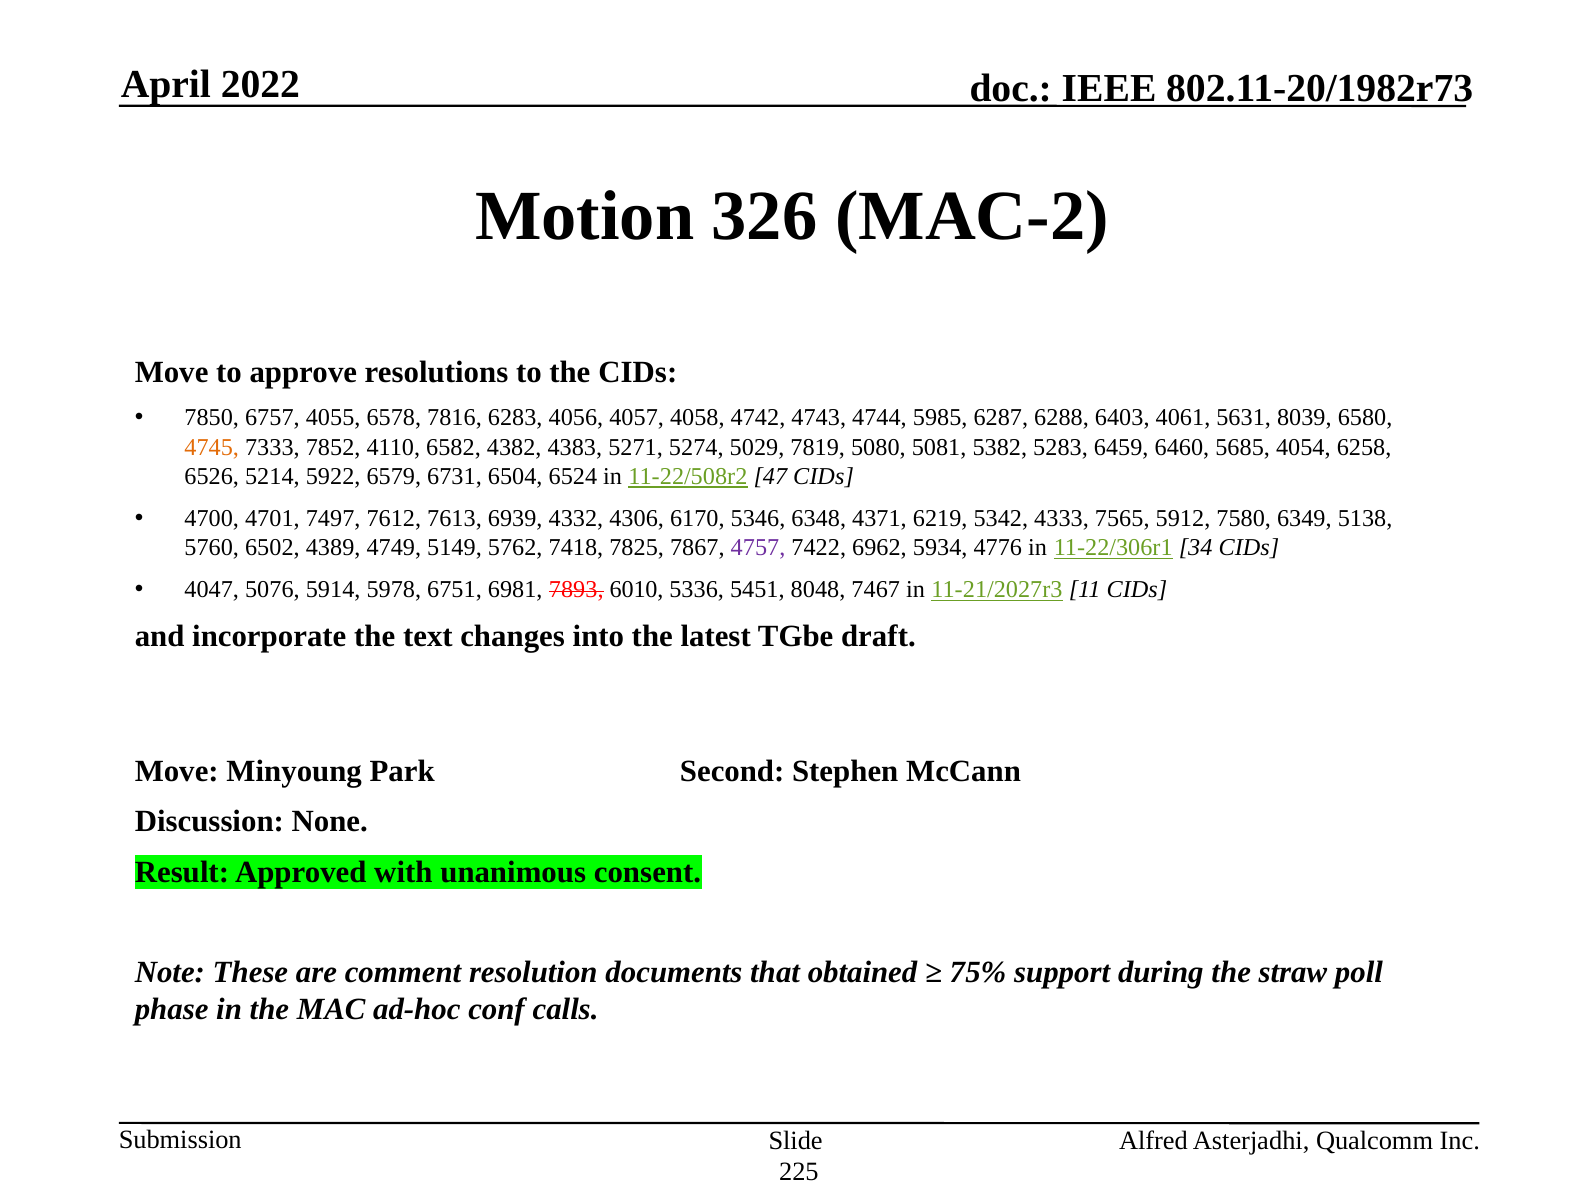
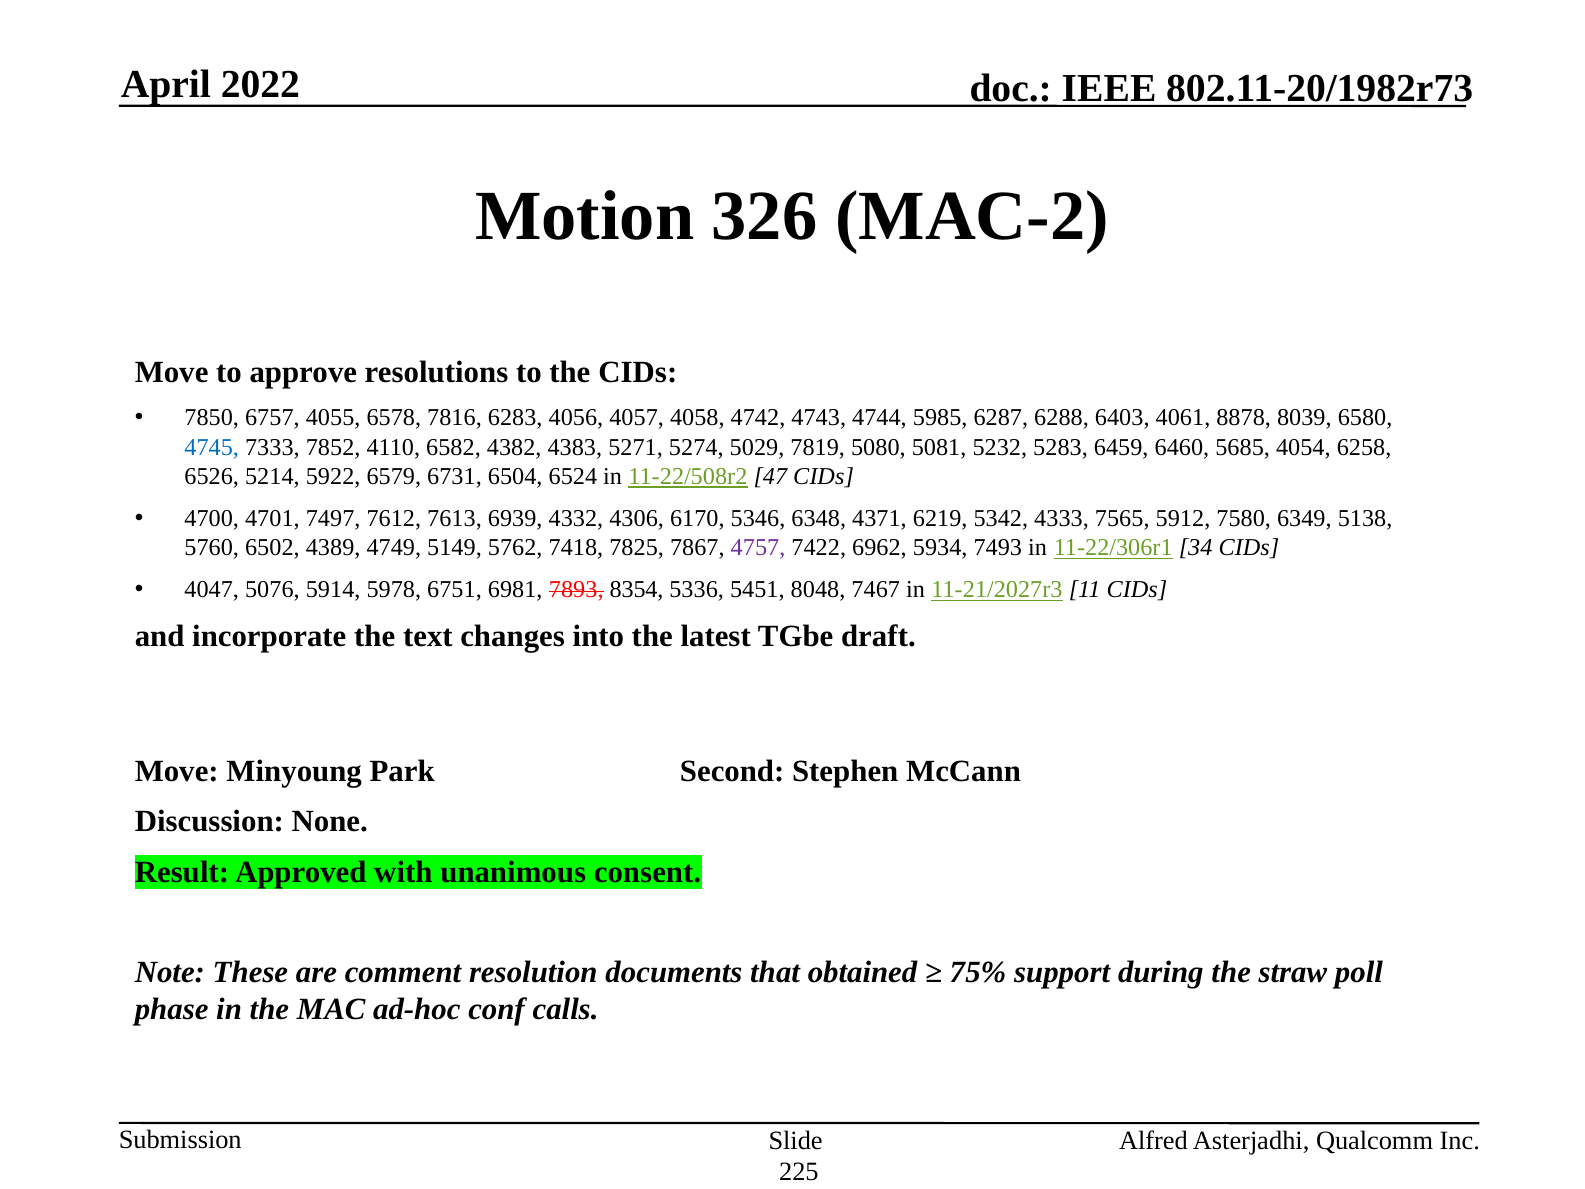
5631: 5631 -> 8878 (1244, 418)
4745 colour: orange -> blue (212, 447)
5382: 5382 -> 5232 (1000, 447)
4776: 4776 -> 7493 (998, 547)
6010: 6010 -> 8354 (637, 590)
